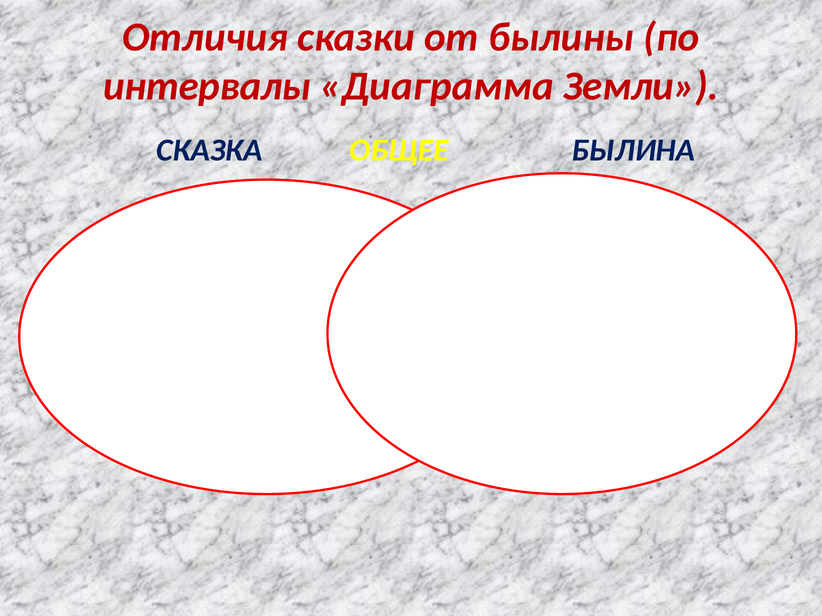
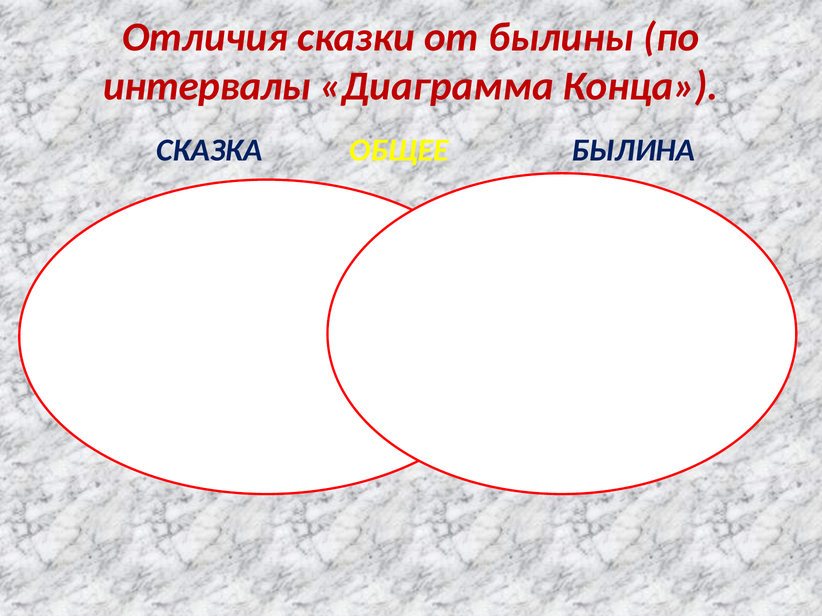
Земли: Земли -> Конца (641, 86)
